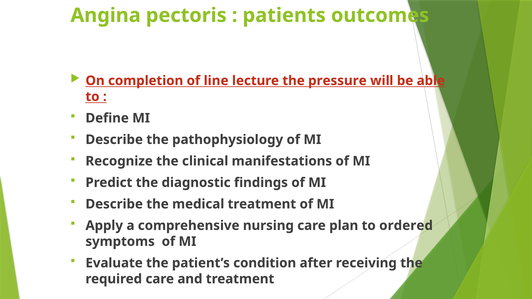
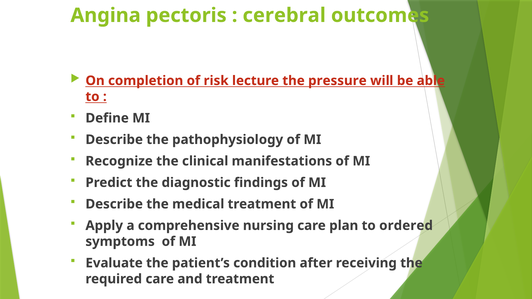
patients: patients -> cerebral (284, 15)
line: line -> risk (216, 81)
